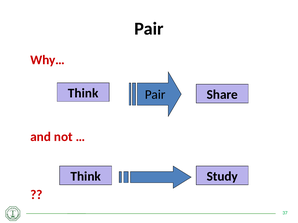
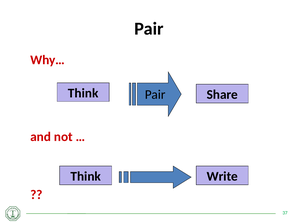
Study: Study -> Write (222, 177)
